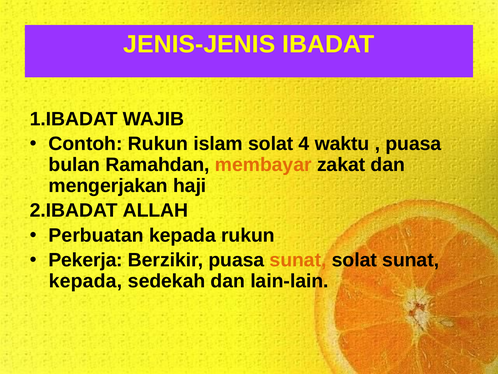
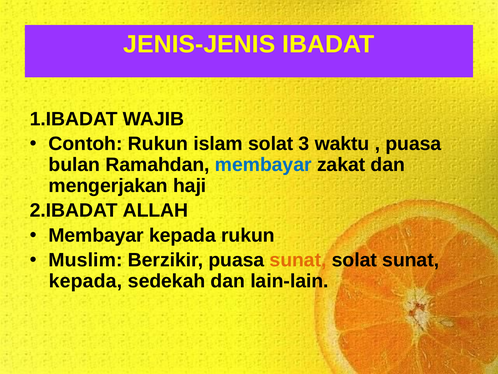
4: 4 -> 3 (304, 144)
membayar colour: orange -> blue (263, 165)
Perbuatan: Perbuatan -> Membayar (96, 235)
Pekerja: Pekerja -> Muslim (86, 260)
